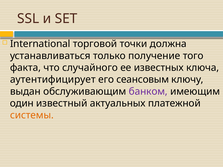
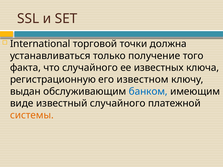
аутентифицирует: аутентифицирует -> регистрационную (53, 80)
сеансовым: сеансовым -> известном (143, 80)
банком colour: purple -> blue (148, 92)
один: один -> виде (22, 103)
известный актуальных: актуальных -> случайного (118, 103)
